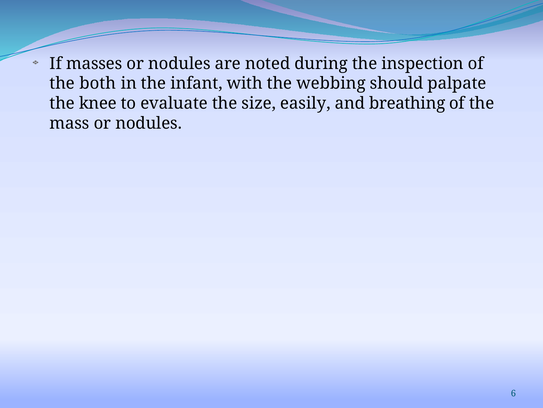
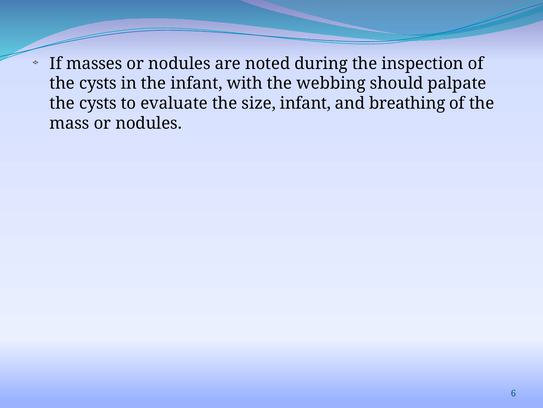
both: both -> cysts (98, 83)
knee: knee -> cysts (98, 103)
size easily: easily -> infant (305, 103)
